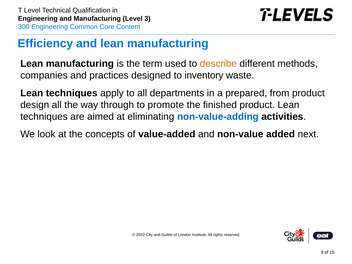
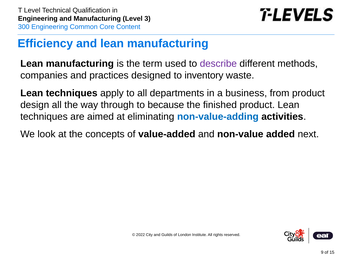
describe colour: orange -> purple (218, 64)
prepared: prepared -> business (246, 93)
promote: promote -> because (166, 105)
